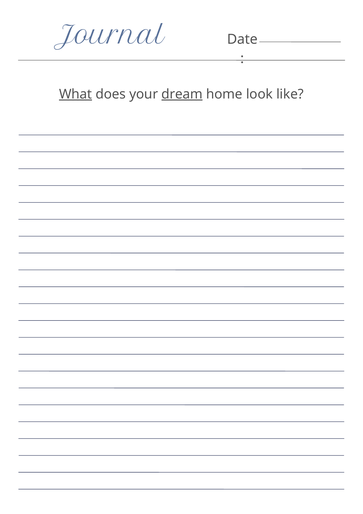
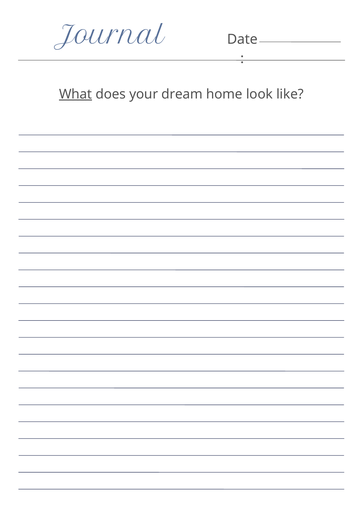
dream underline: present -> none (182, 94)
